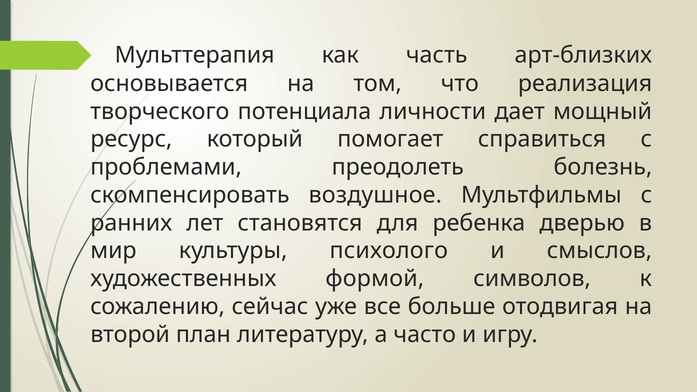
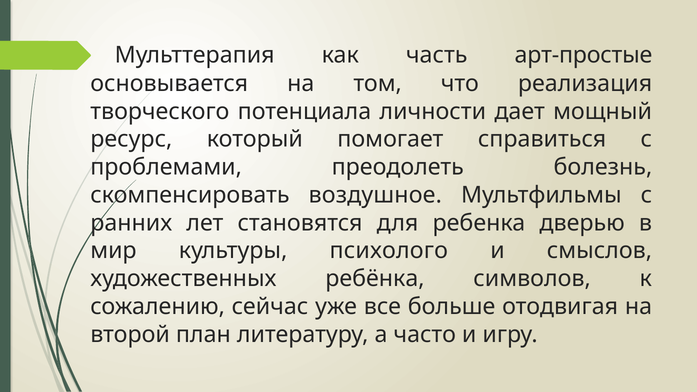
арт-близких: арт-близких -> арт-простые (583, 55)
формой: формой -> ребёнка (375, 279)
